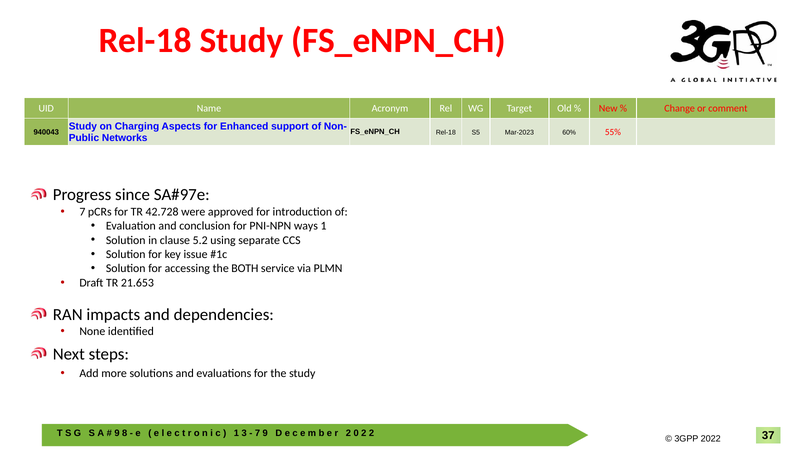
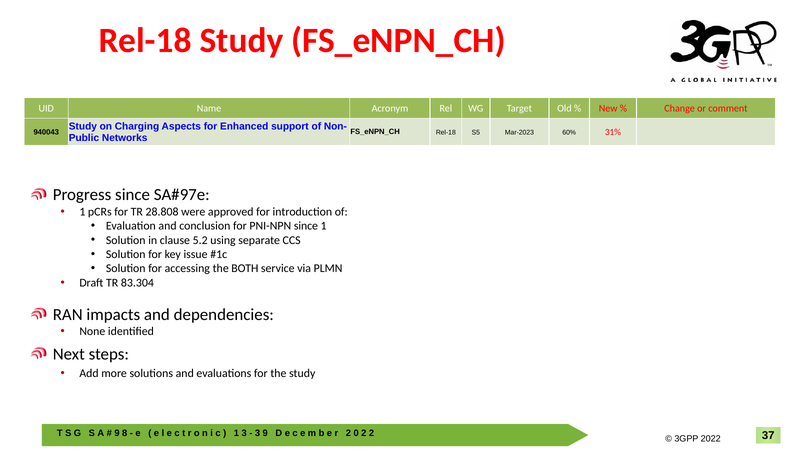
55%: 55% -> 31% (613, 132)
7: 7 -> 1 (82, 212)
42.728: 42.728 -> 28.808 (162, 212)
PNI-NPN ways: ways -> since (306, 226)
21.653: 21.653 -> 83.304 (137, 283)
7: 7 -> 3 (257, 433)
